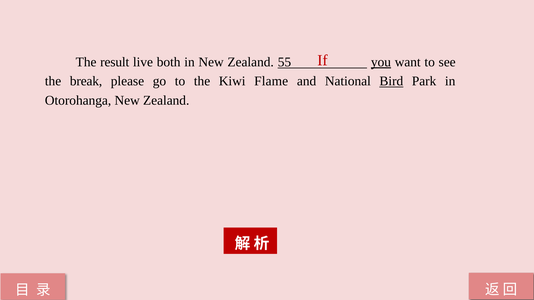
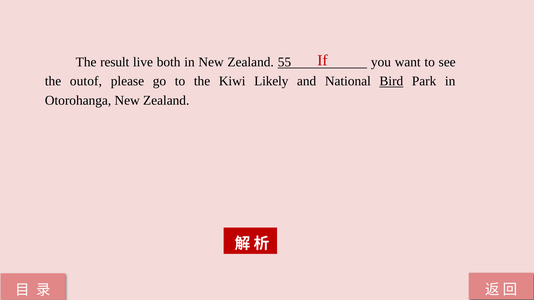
you underline: present -> none (381, 62)
break: break -> outof (86, 81)
Flame: Flame -> Likely (271, 81)
